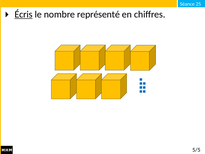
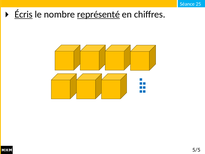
représenté underline: none -> present (98, 14)
